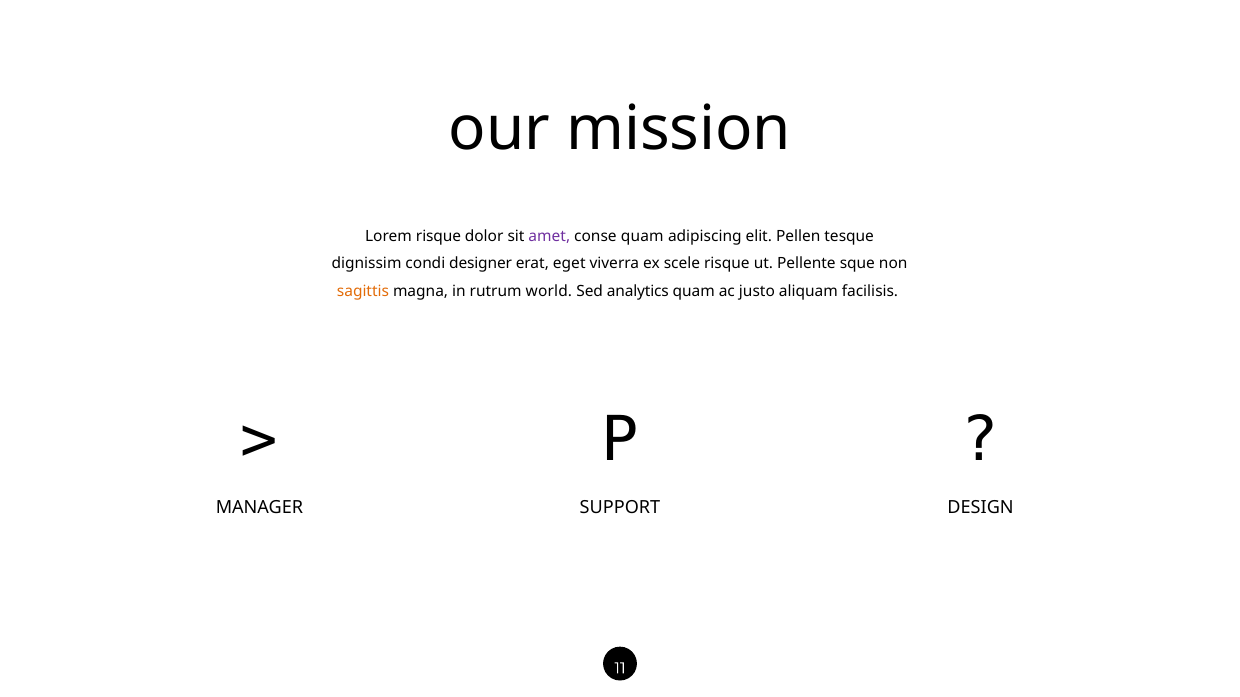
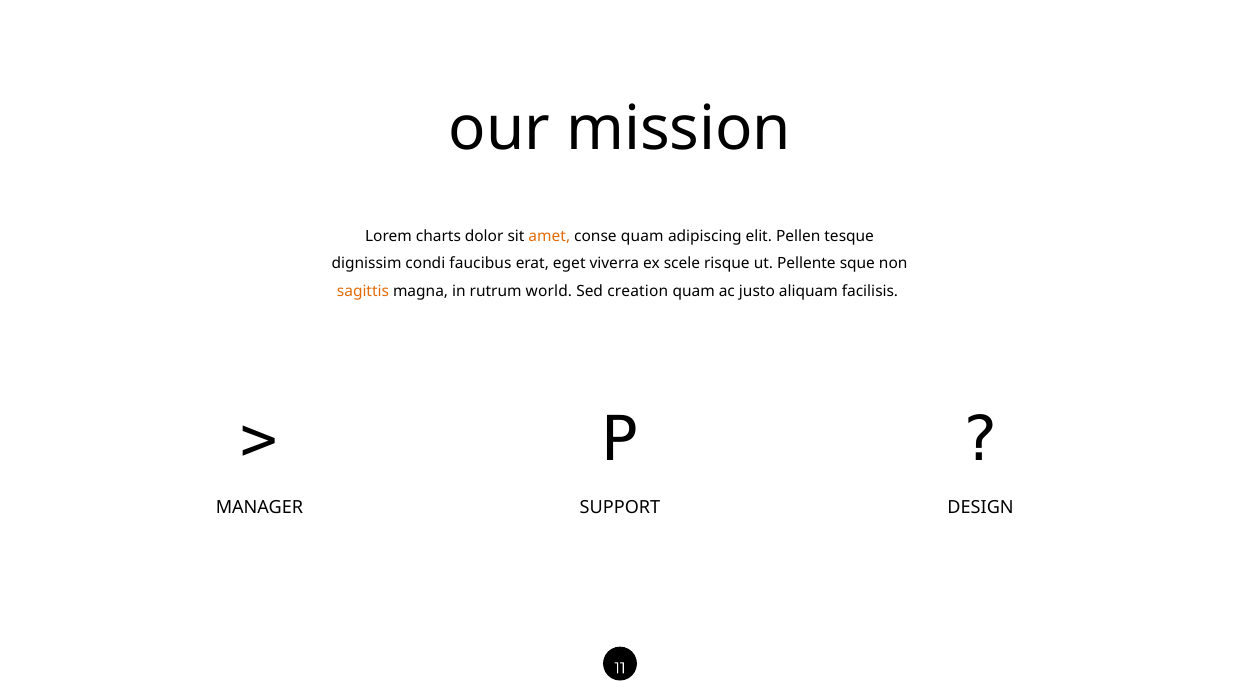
Lorem risque: risque -> charts (438, 236)
amet colour: purple -> orange (549, 236)
designer: designer -> faucibus (480, 264)
analytics: analytics -> creation (638, 292)
